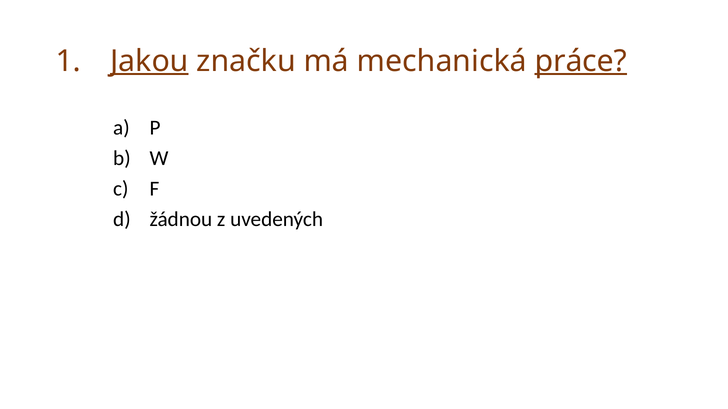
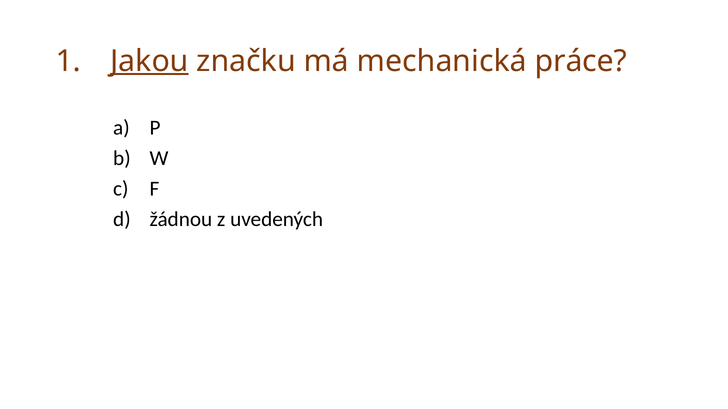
práce underline: present -> none (581, 61)
